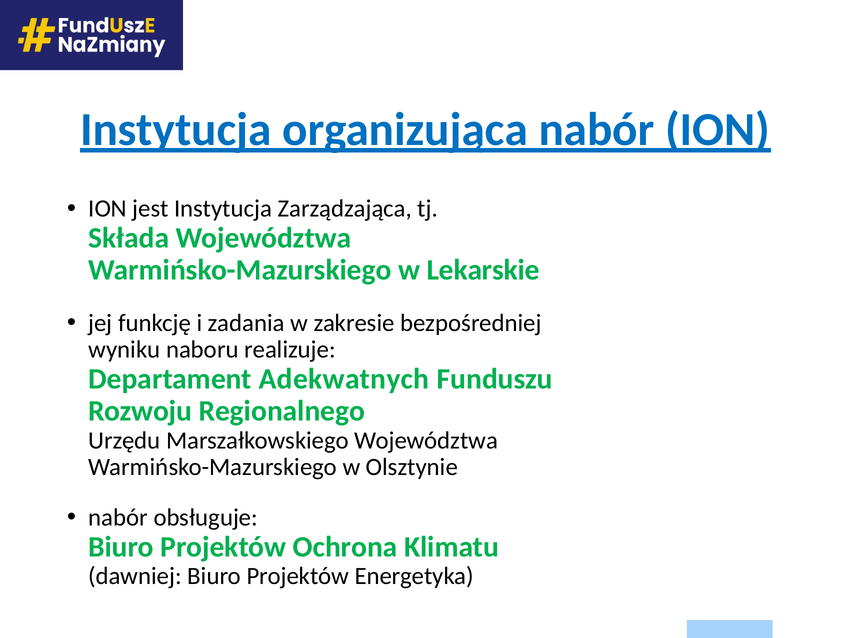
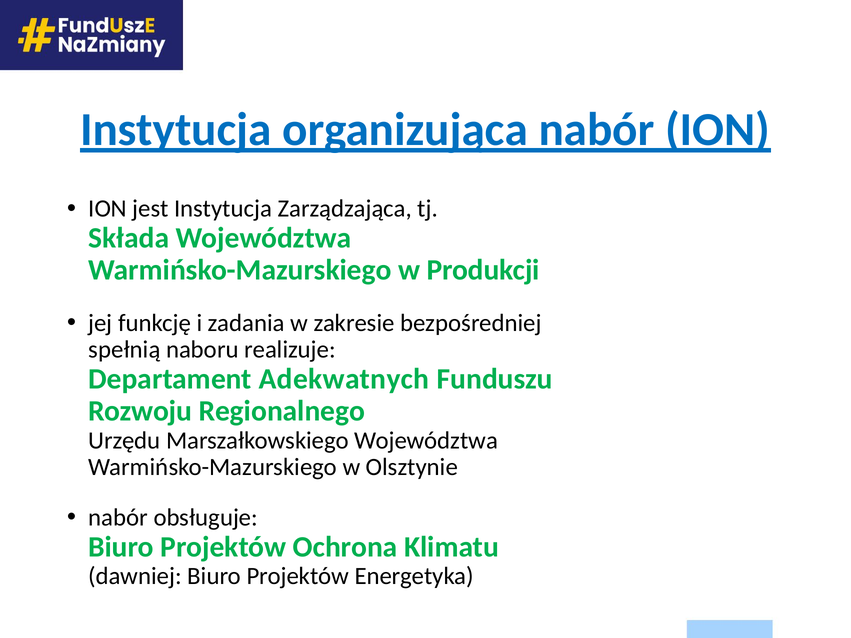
Lekarskie: Lekarskie -> Produkcji (483, 270)
wyniku: wyniku -> spełnią (124, 350)
